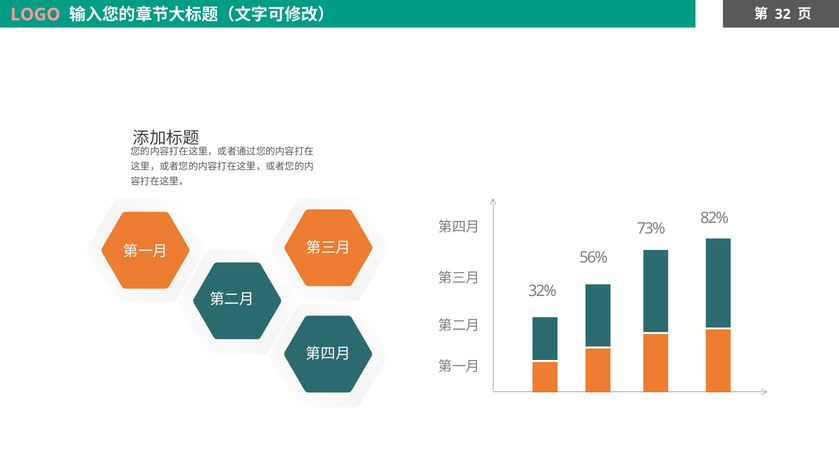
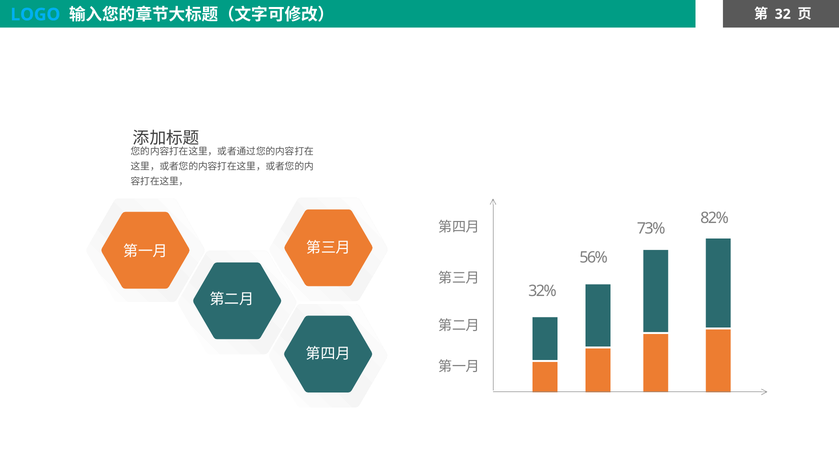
LOGO colour: pink -> light blue (35, 15)
